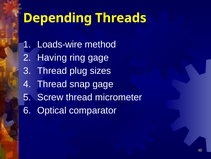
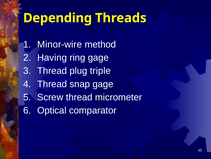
Loads-wire: Loads-wire -> Minor-wire (60, 44)
sizes: sizes -> triple (100, 71)
